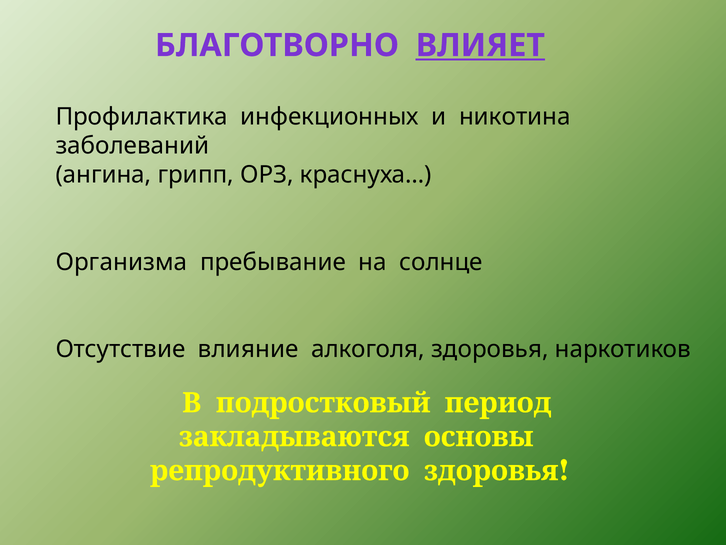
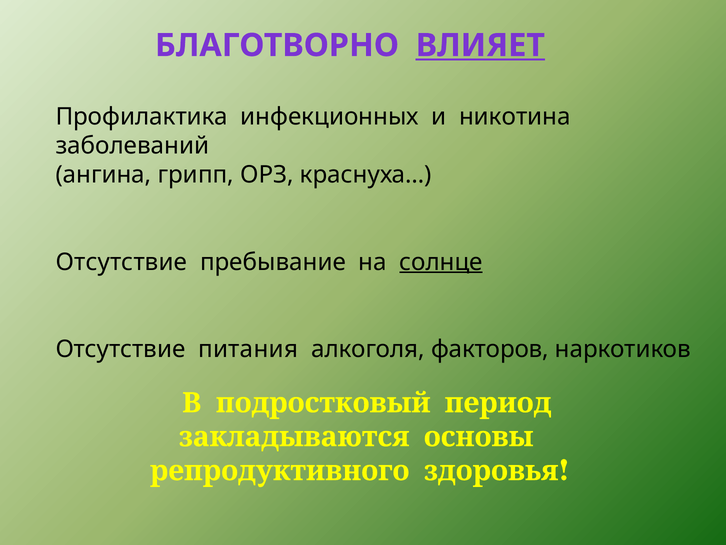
Организма: Организма -> Отсутствие (121, 262)
солнце underline: none -> present (441, 262)
влияние: влияние -> питания (248, 349)
алкоголя здоровья: здоровья -> факторов (490, 349)
